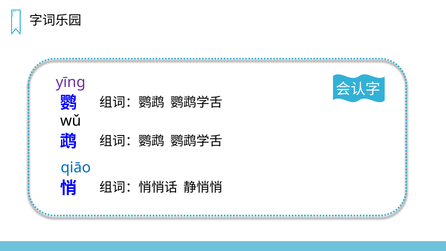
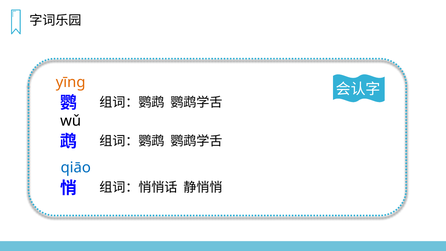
yīnɡ colour: purple -> orange (71, 82)
